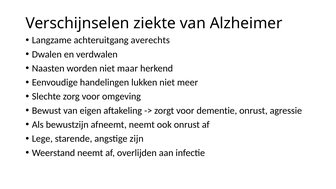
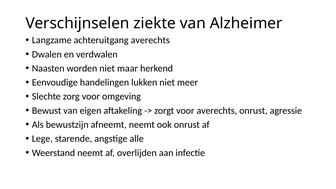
voor dementie: dementie -> averechts (217, 111)
zijn: zijn -> alle (137, 139)
